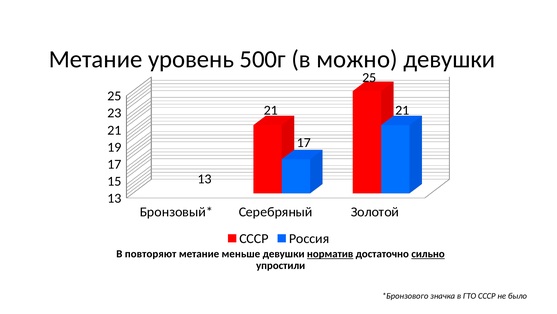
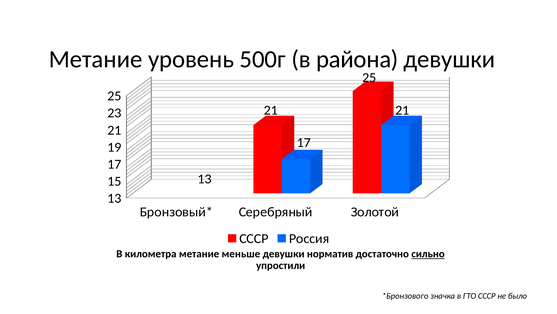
можно: можно -> района (357, 59)
повторяют: повторяют -> километра (151, 253)
норматив underline: present -> none (330, 253)
